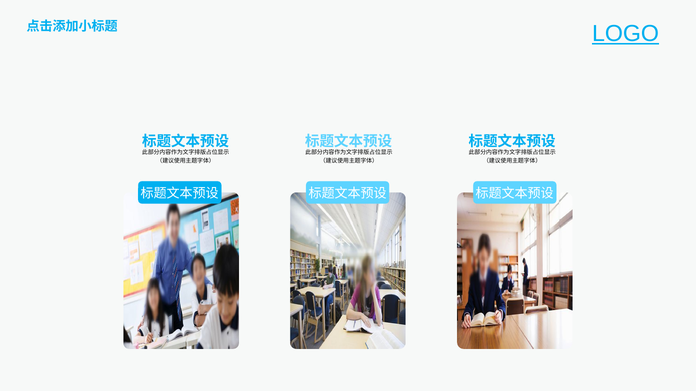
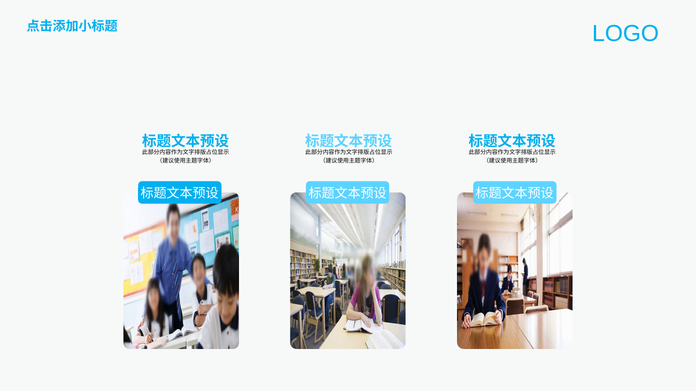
LOGO underline: present -> none (626, 34)
